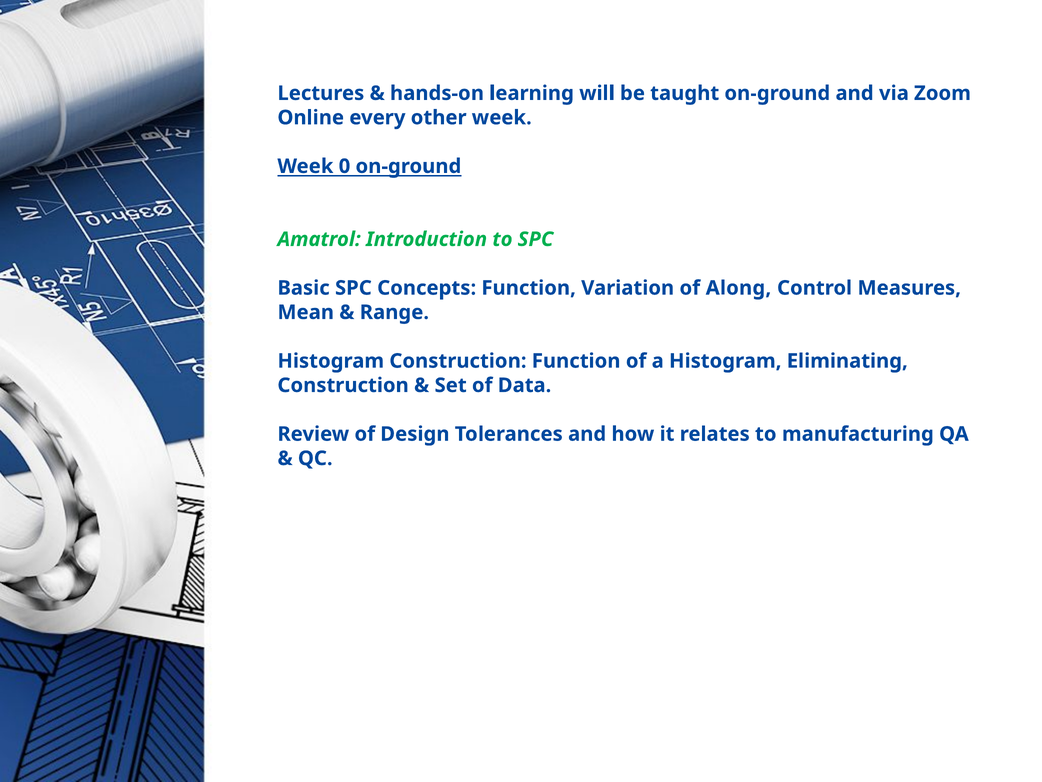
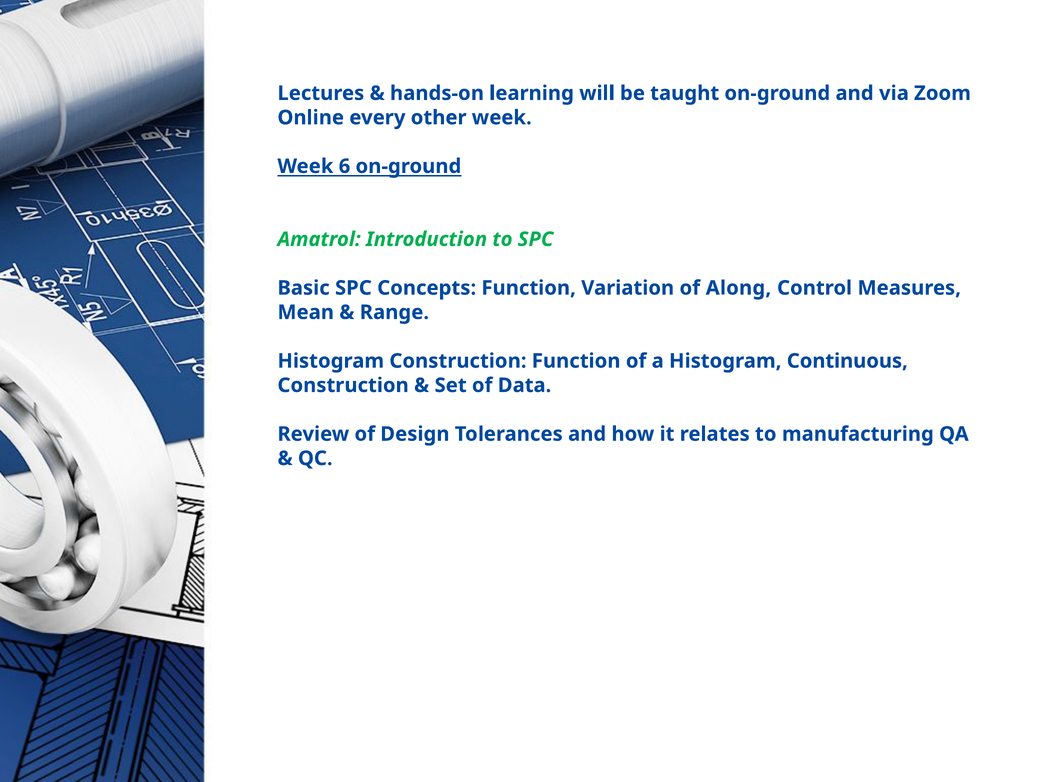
0: 0 -> 6 (344, 166)
Eliminating: Eliminating -> Continuous (847, 361)
